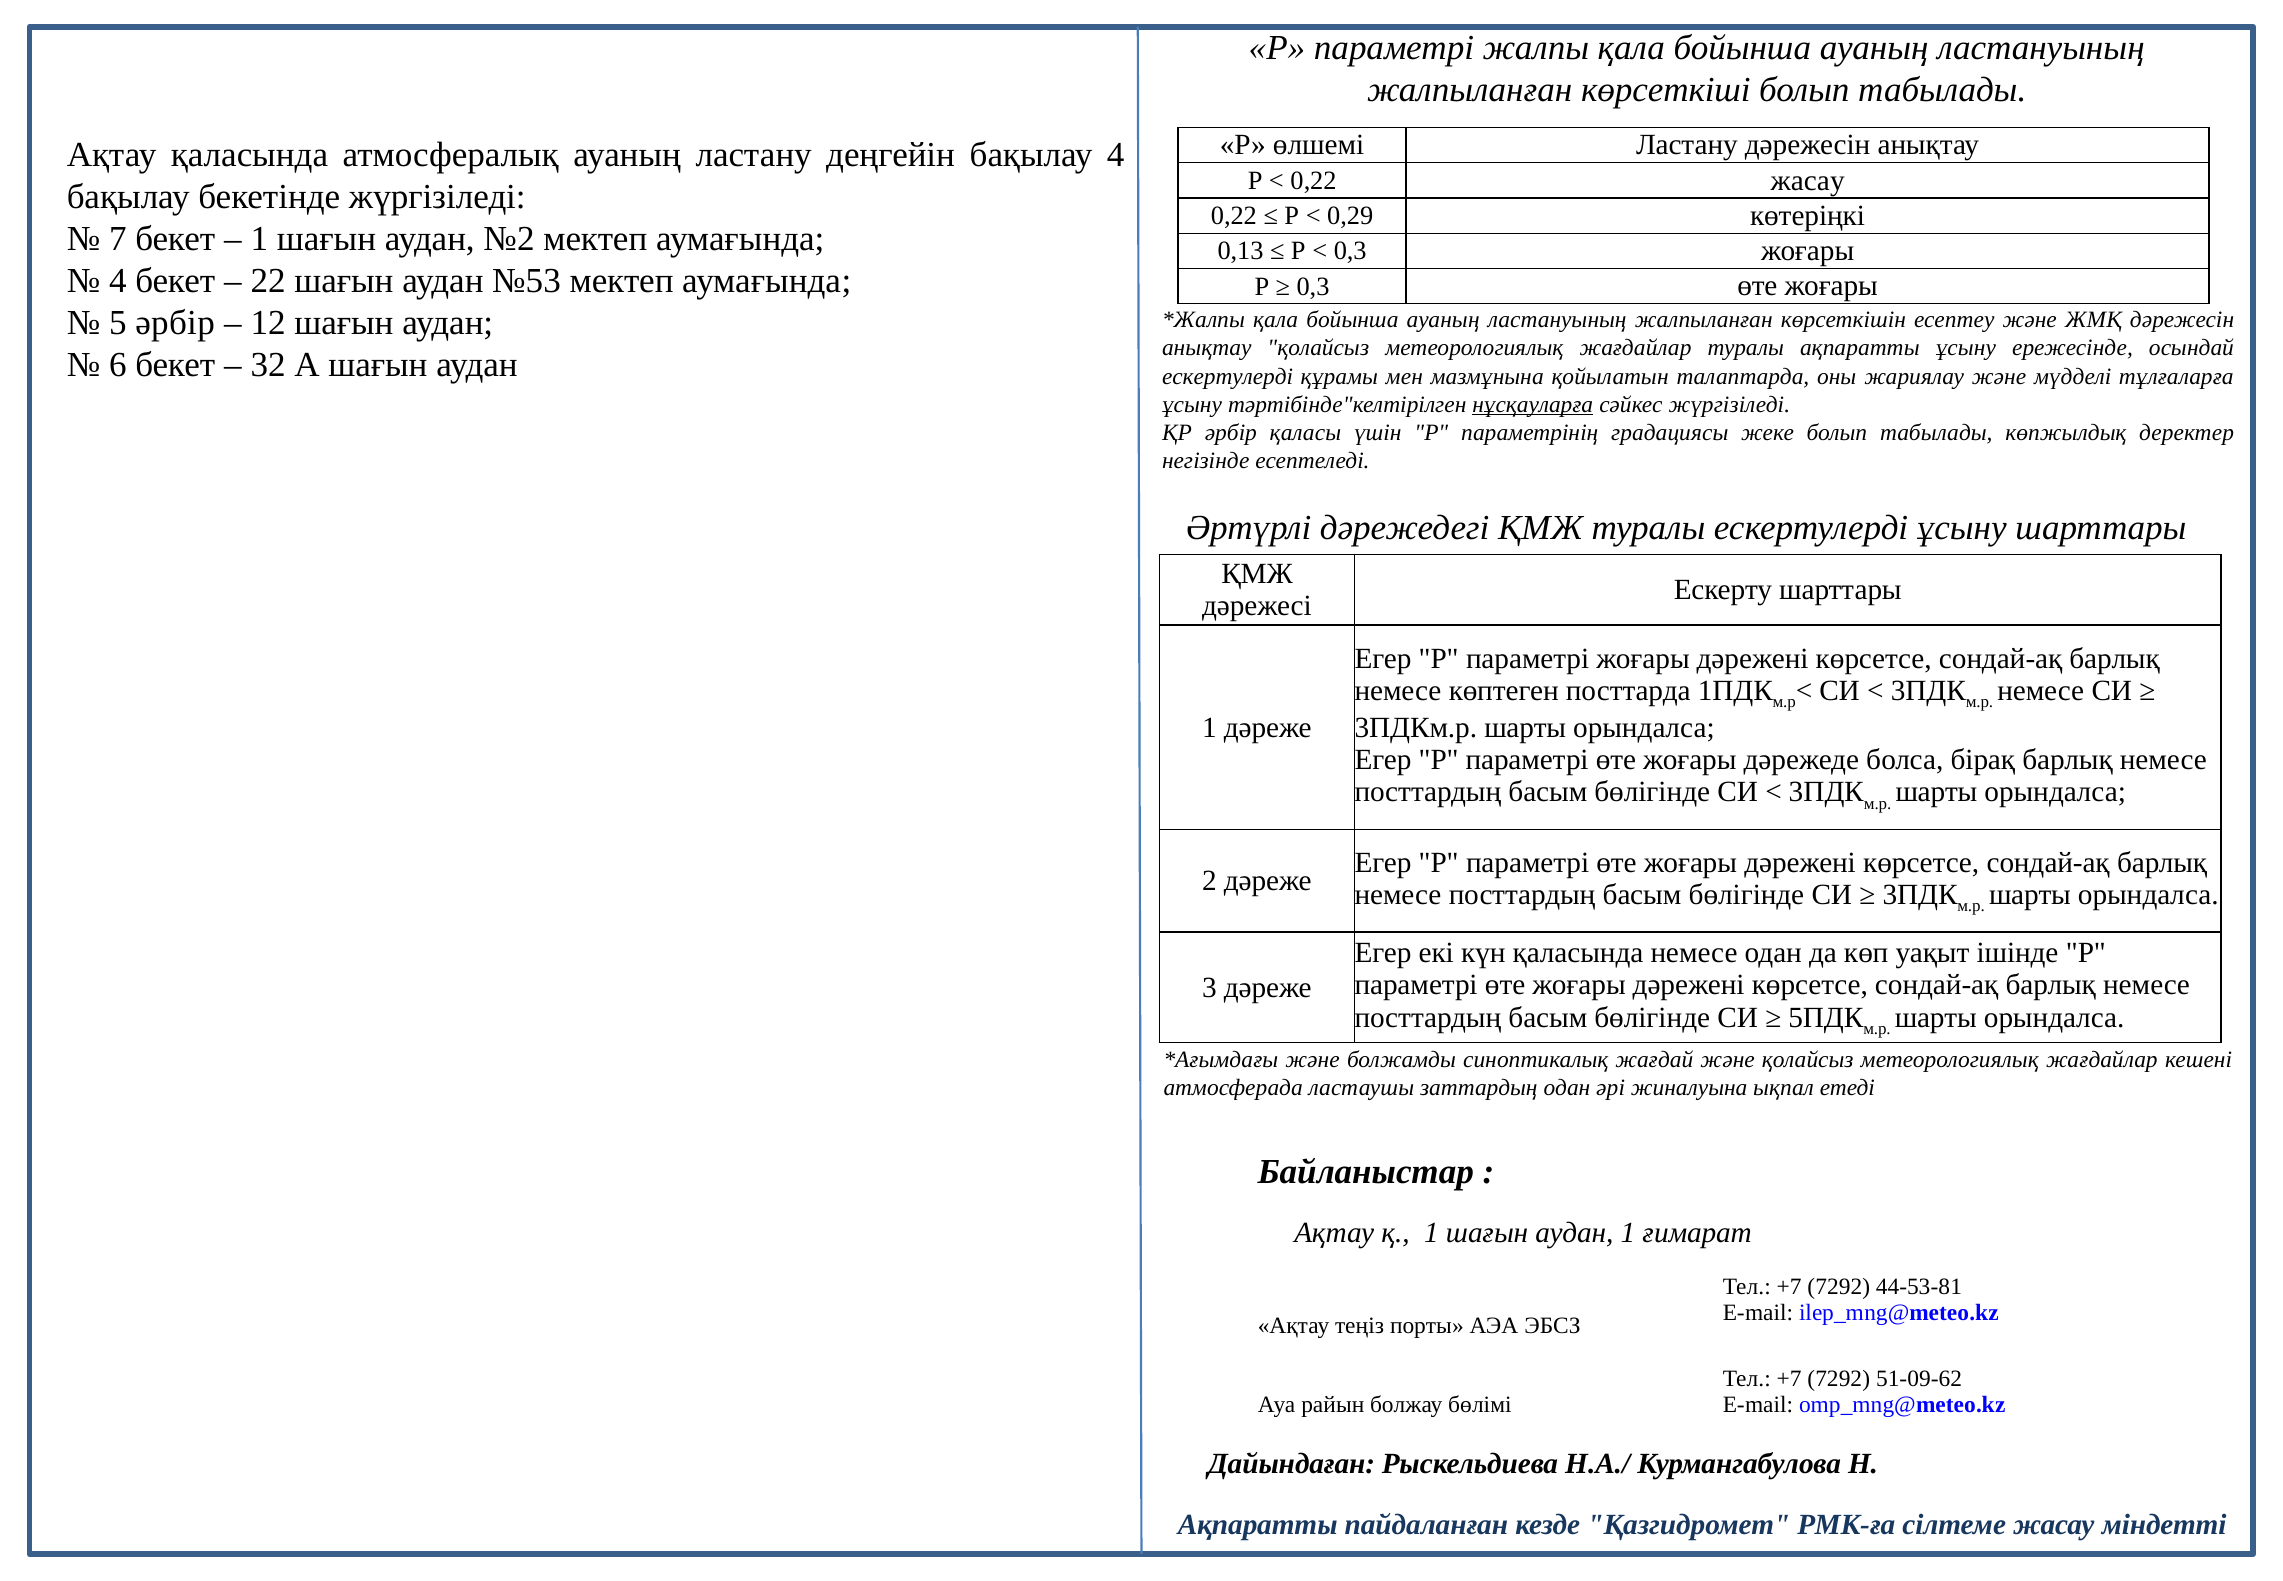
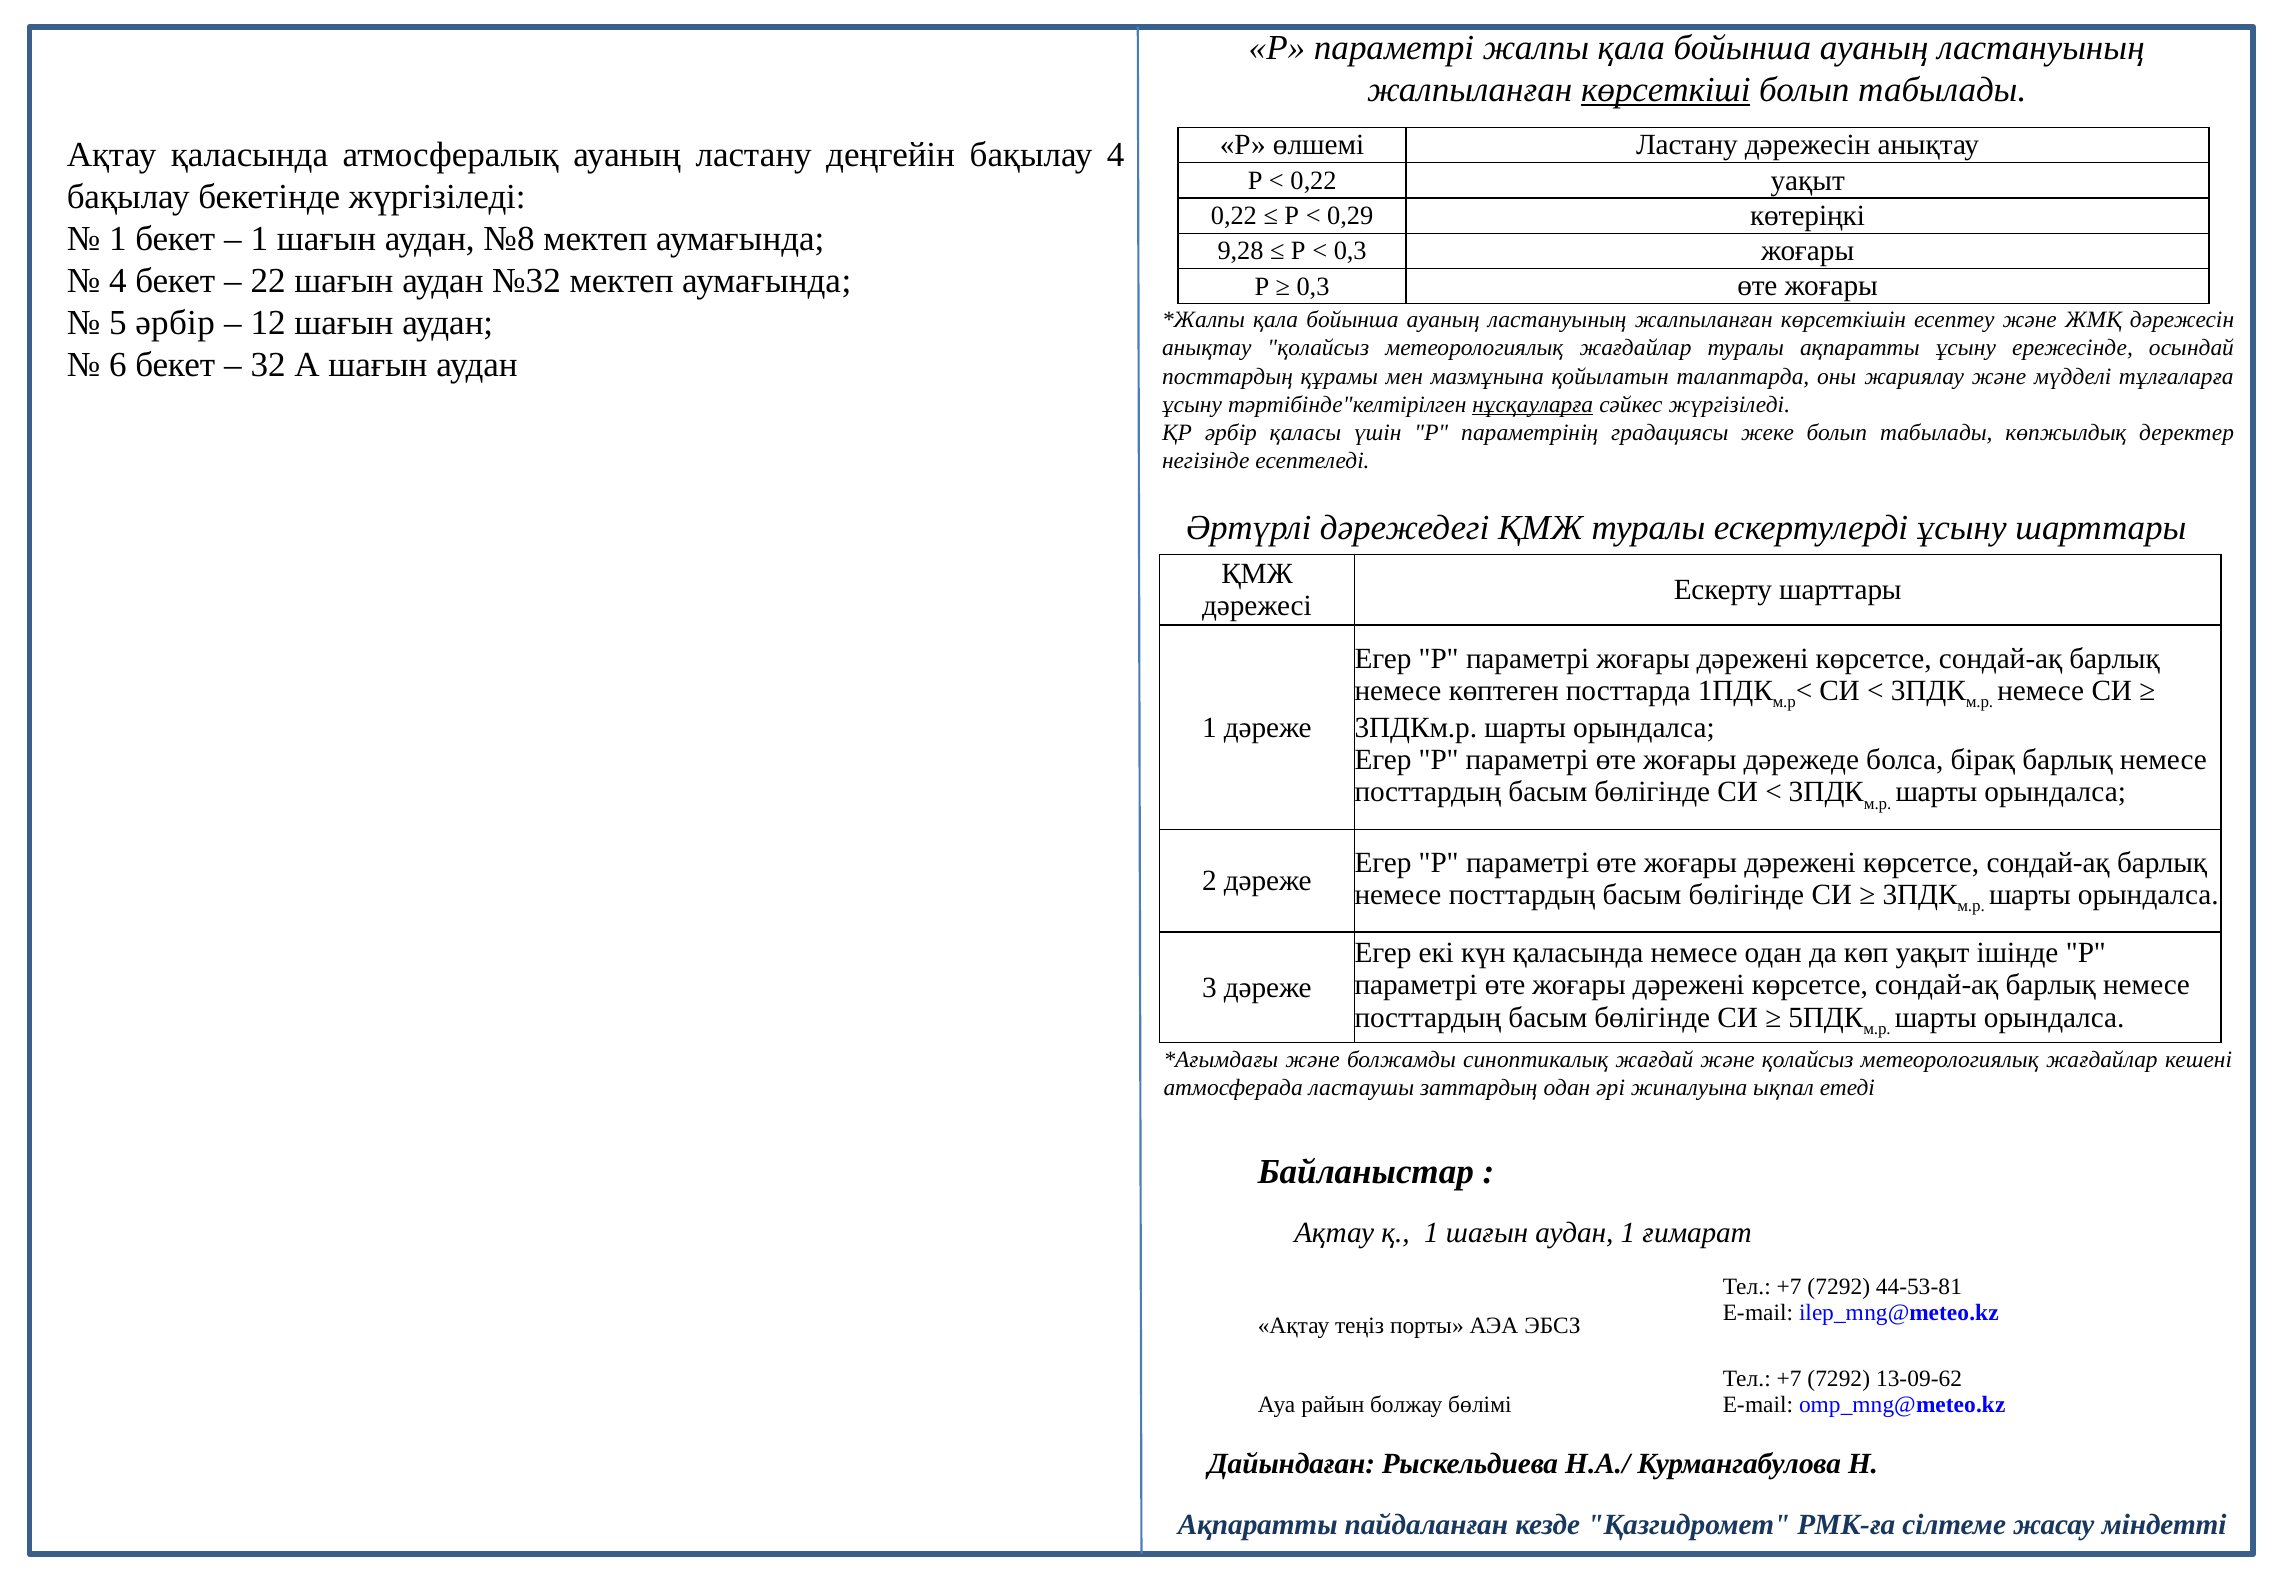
көрсеткіші underline: none -> present (1666, 90)
0,22 жасау: жасау -> уақыт (1808, 180)
7: 7 -> 1 (118, 239)
№2: №2 -> №8 (509, 239)
0,13: 0,13 -> 9,28 (1241, 251)
№53: №53 -> №32 (527, 281)
ескертулерді: ескертулерді -> посттардың (1227, 376)
51-09-62: 51-09-62 -> 13-09-62 (1919, 1379)
